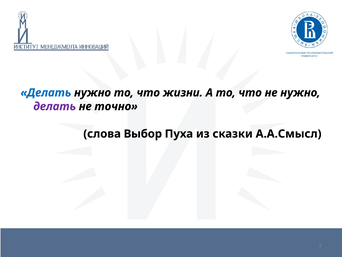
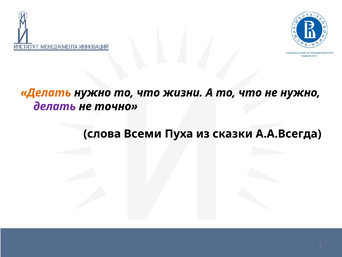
Делать colour: blue -> orange (46, 93)
Выбор: Выбор -> Всеми (143, 134)
А.А.Смысл: А.А.Смысл -> А.А.Всегда (289, 134)
